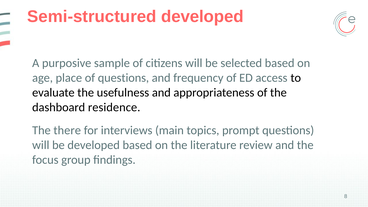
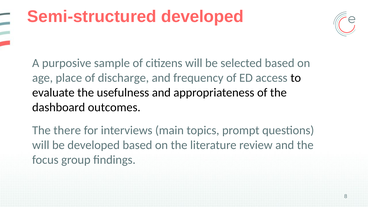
of questions: questions -> discharge (123, 78)
residence: residence -> outcomes (114, 107)
